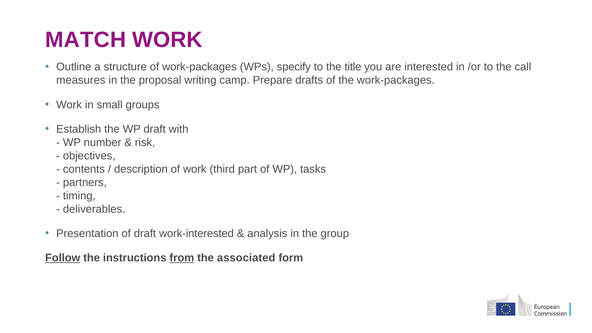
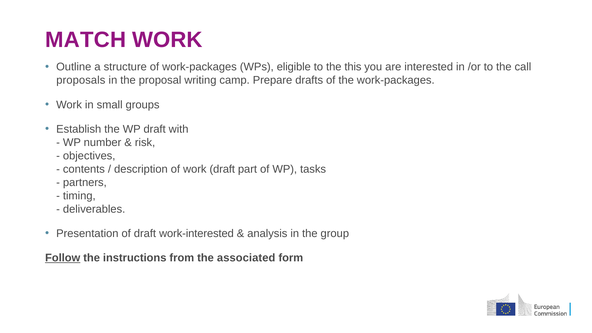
specify: specify -> eligible (294, 67)
title: title -> this (353, 67)
measures: measures -> proposals (81, 80)
work third: third -> draft (222, 169)
from underline: present -> none (182, 258)
